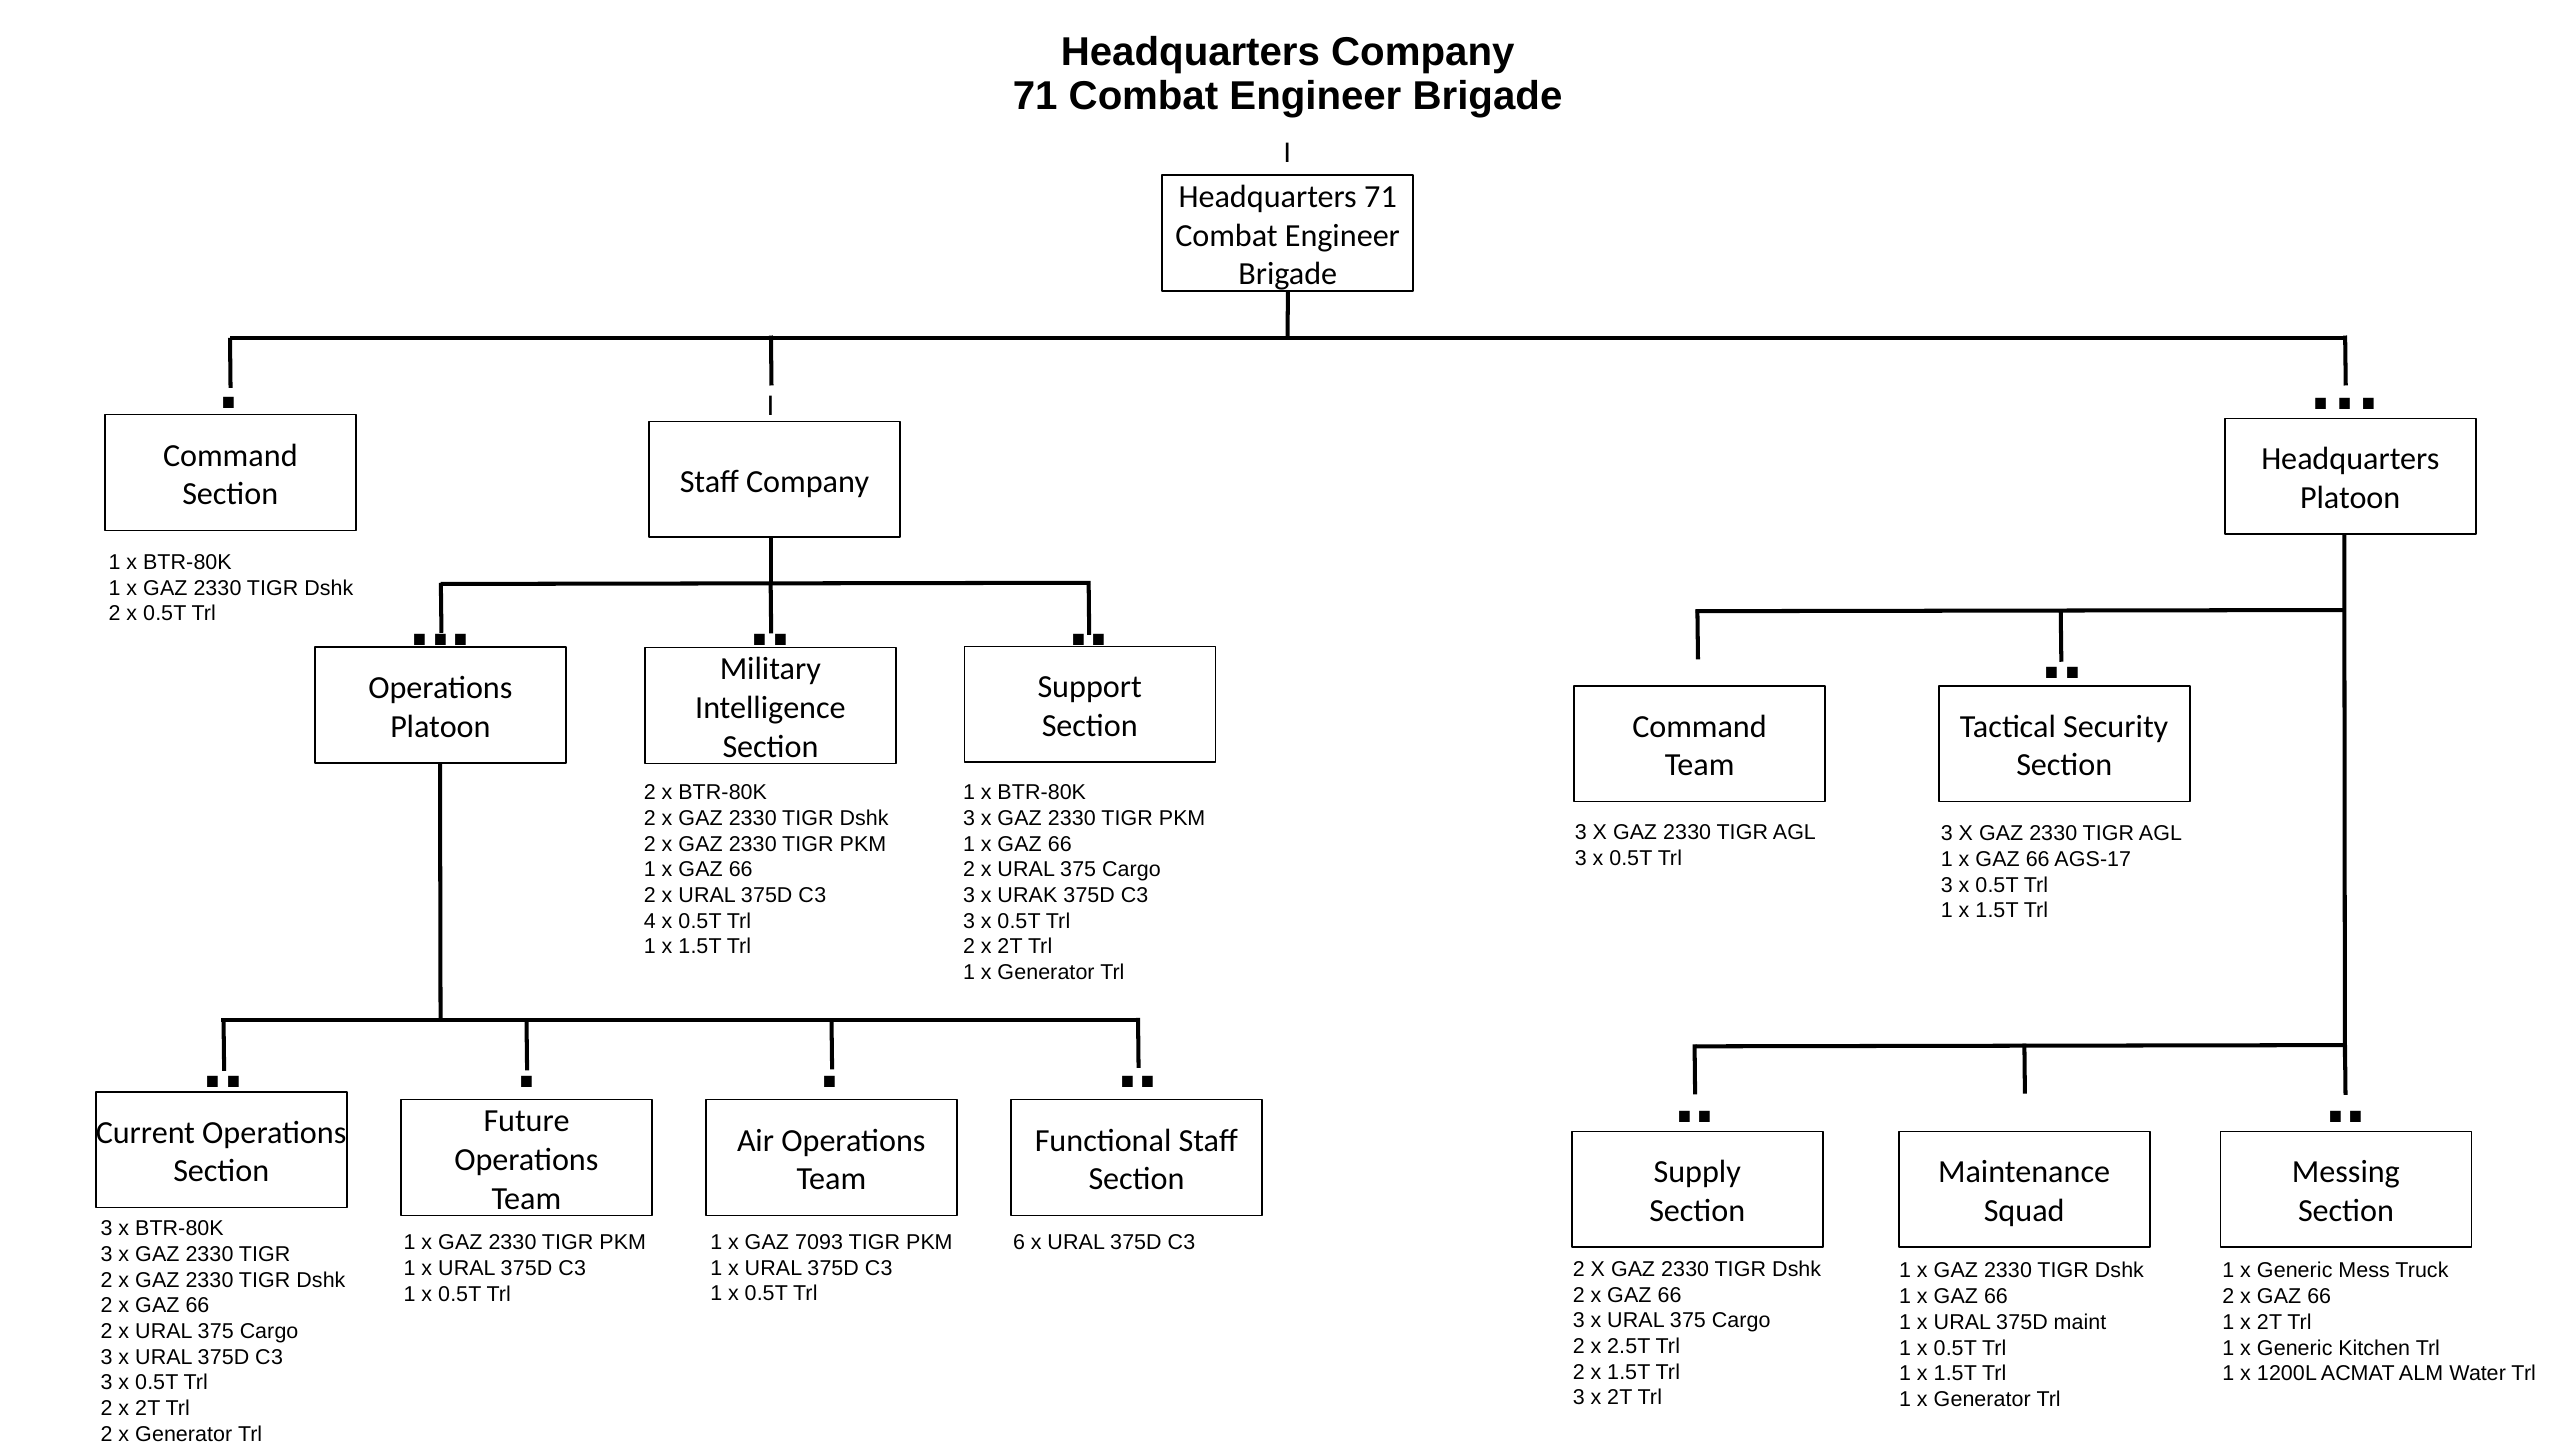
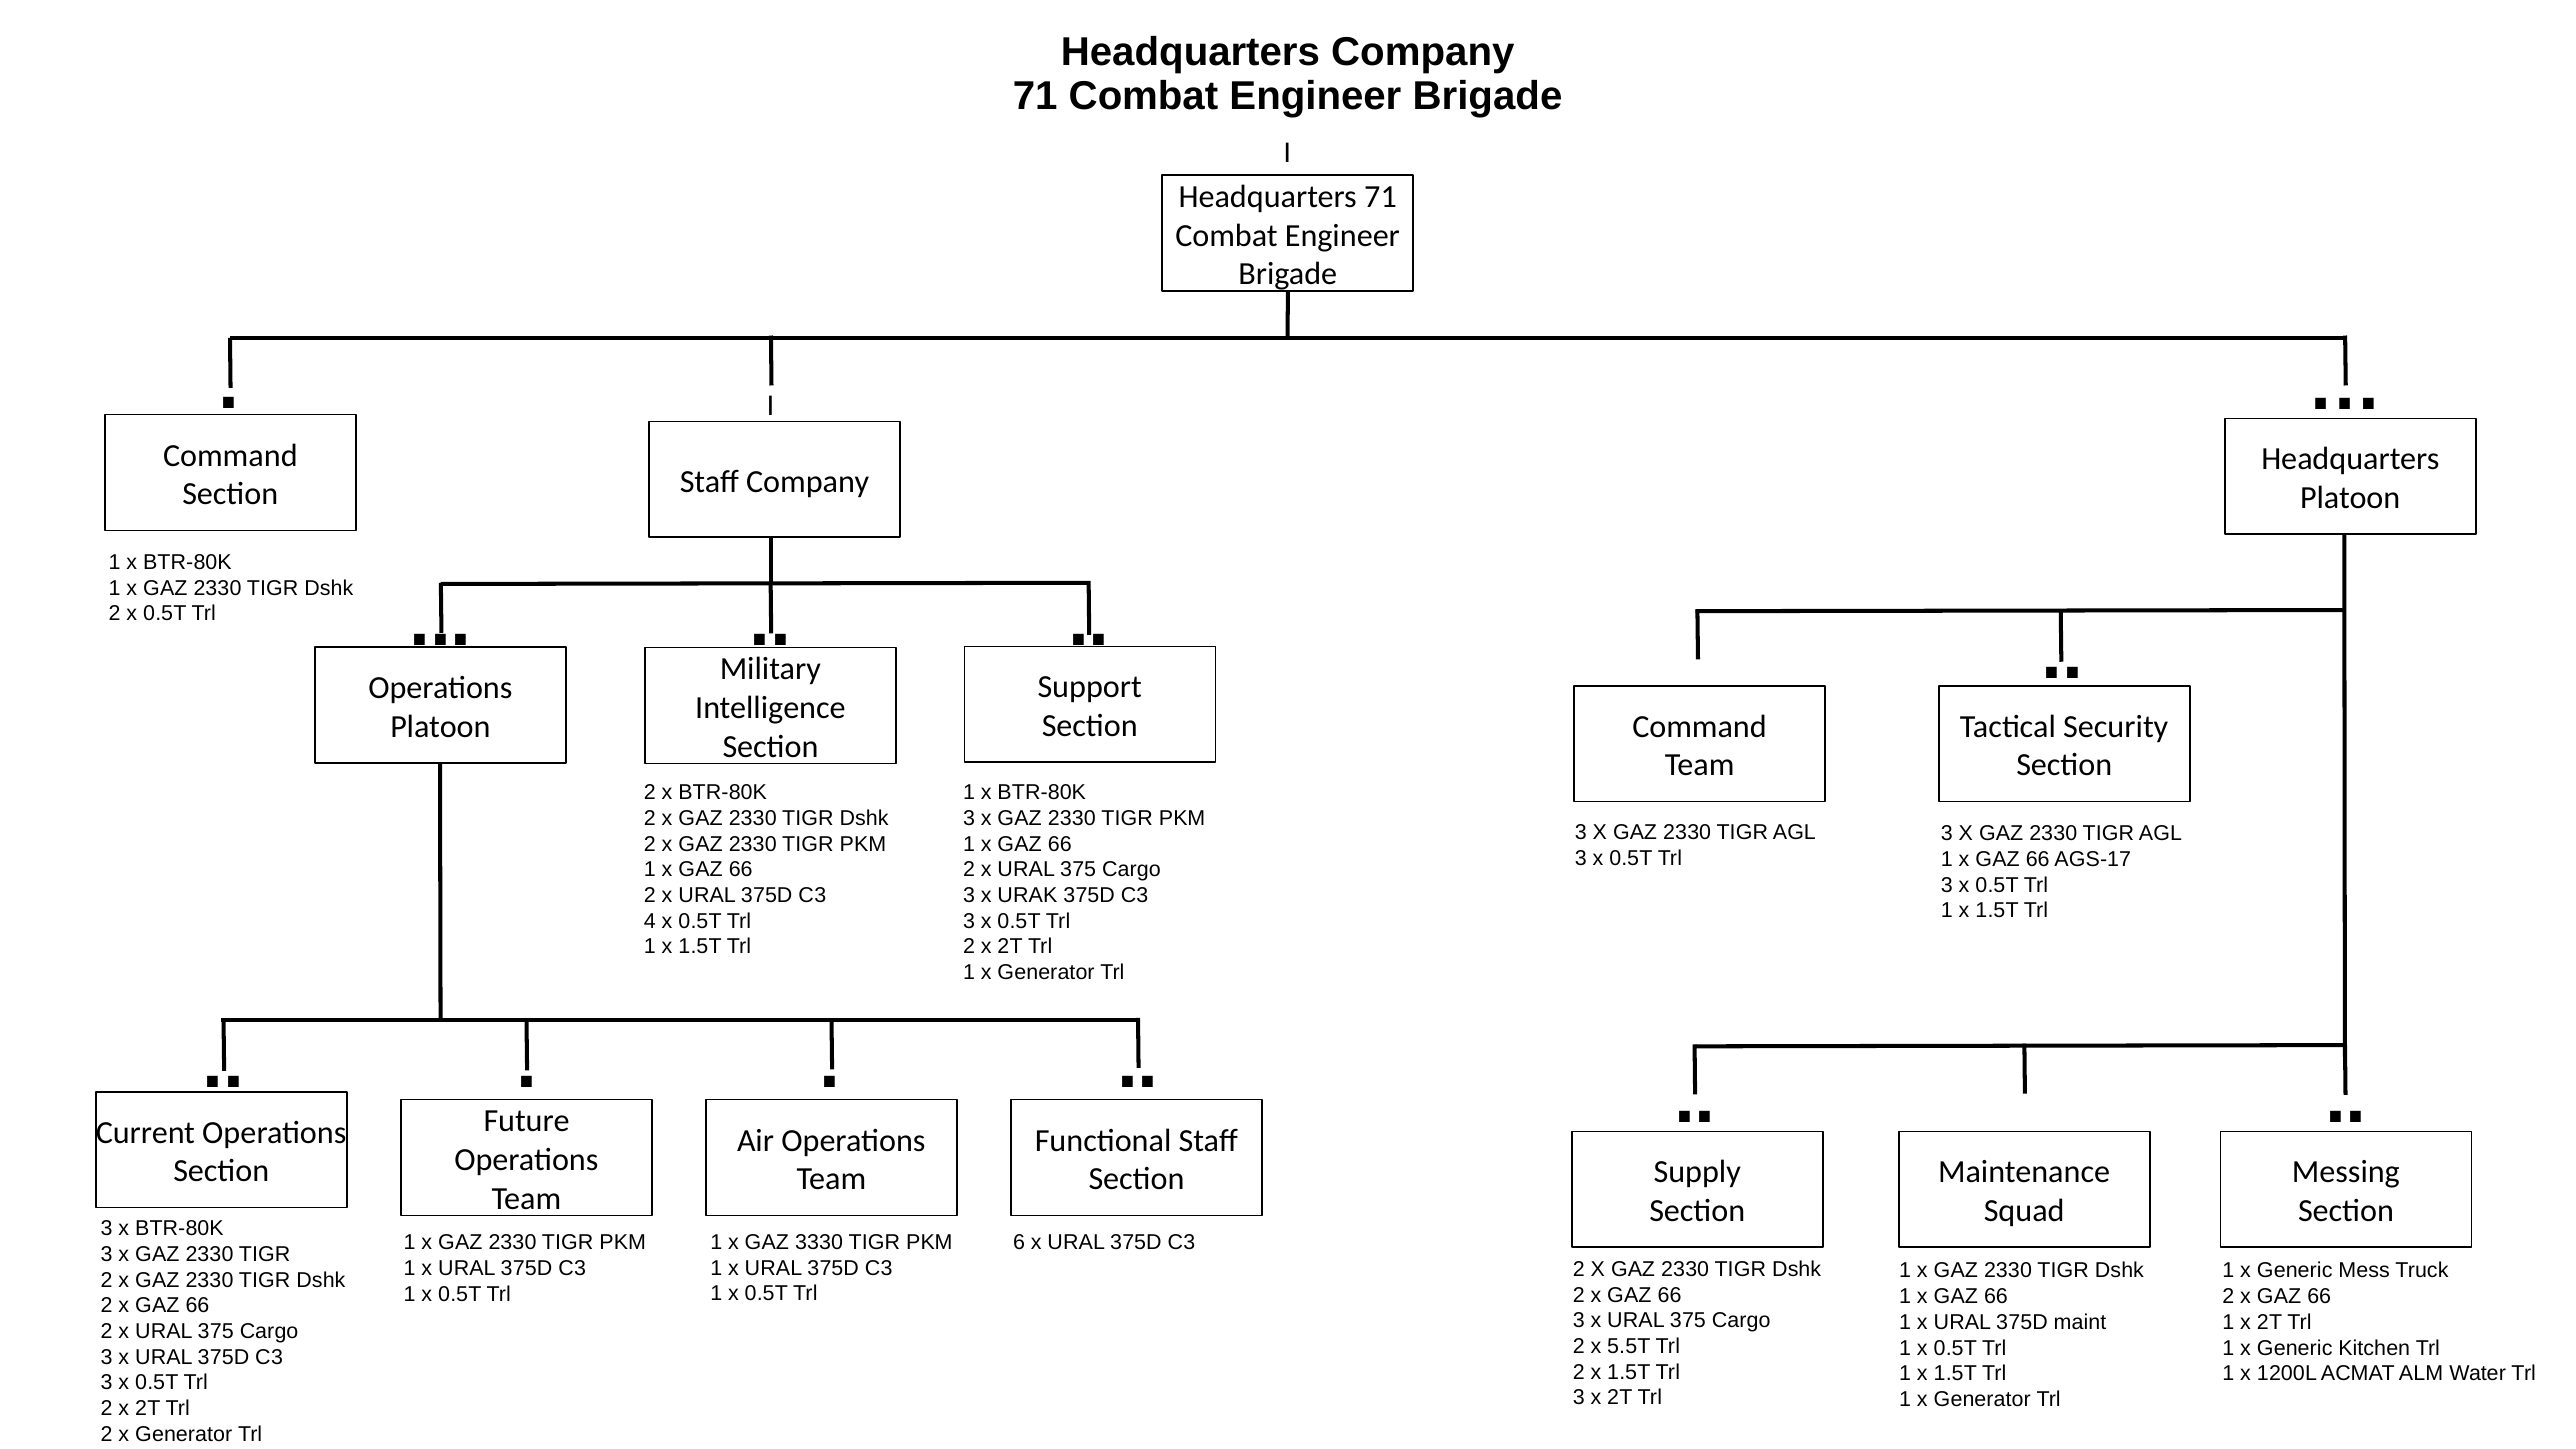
7093: 7093 -> 3330 (819, 1242)
2.5T: 2.5T -> 5.5T (1629, 1346)
